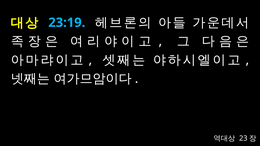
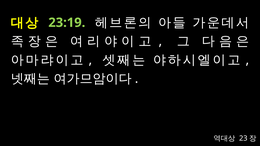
23:19 colour: light blue -> light green (67, 23)
